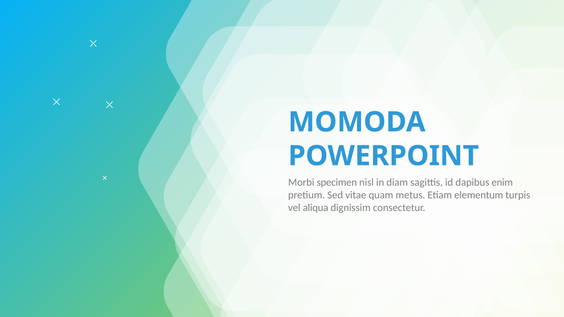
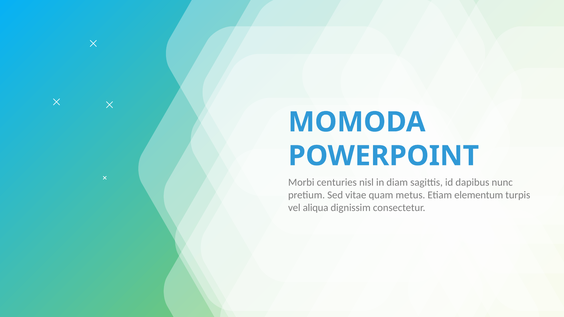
specimen: specimen -> centuries (337, 182)
enim: enim -> nunc (502, 182)
